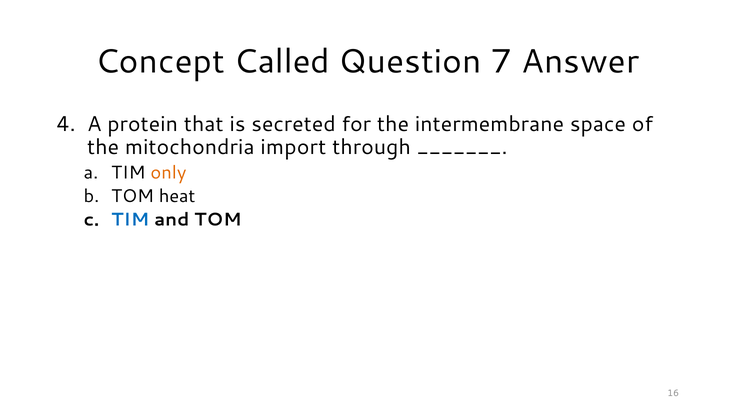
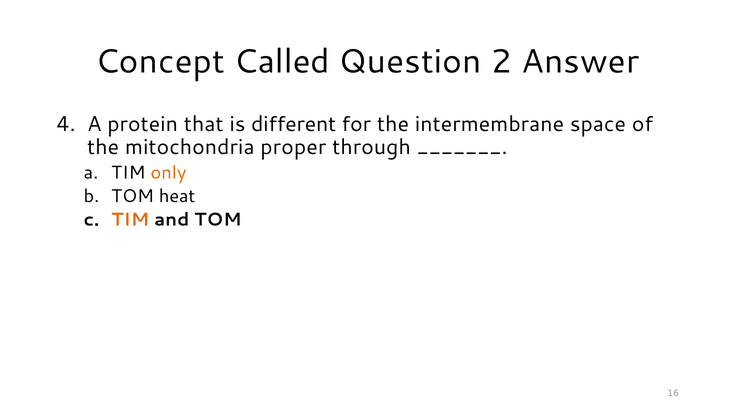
7: 7 -> 2 (502, 62)
secreted: secreted -> different (294, 124)
import: import -> proper (293, 147)
TIM colour: blue -> orange (130, 220)
